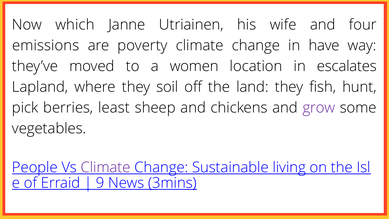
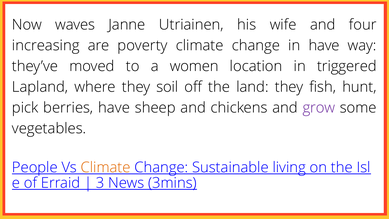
which: which -> waves (75, 25)
emissions: emissions -> increasing (46, 45)
escalates: escalates -> triggered (347, 66)
berries least: least -> have (114, 108)
Climate colour: purple -> orange (106, 167)
9: 9 -> 3 (100, 183)
